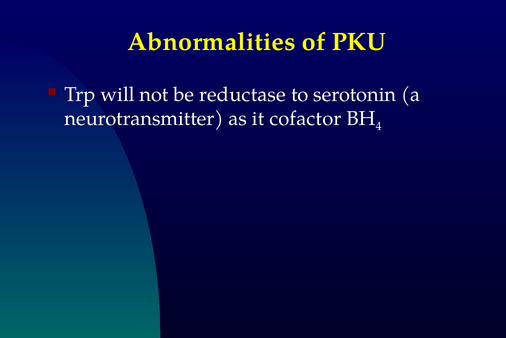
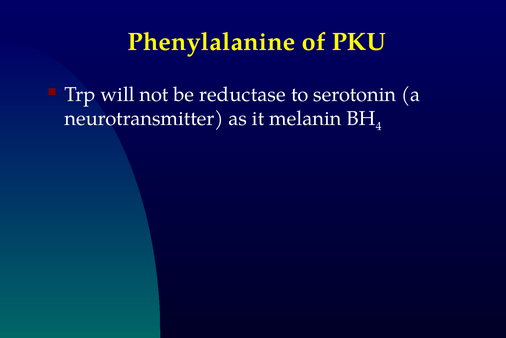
Abnormalities: Abnormalities -> Phenylalanine (212, 42)
cofactor: cofactor -> melanin (305, 118)
